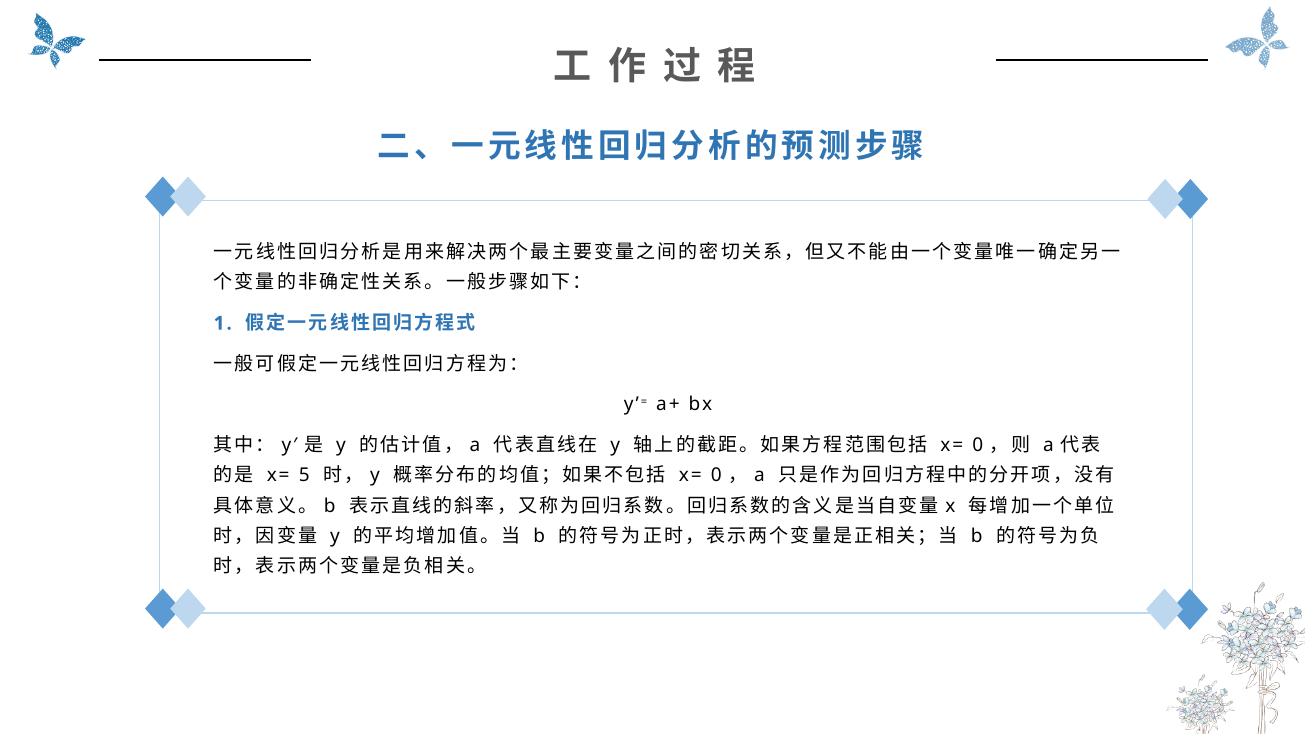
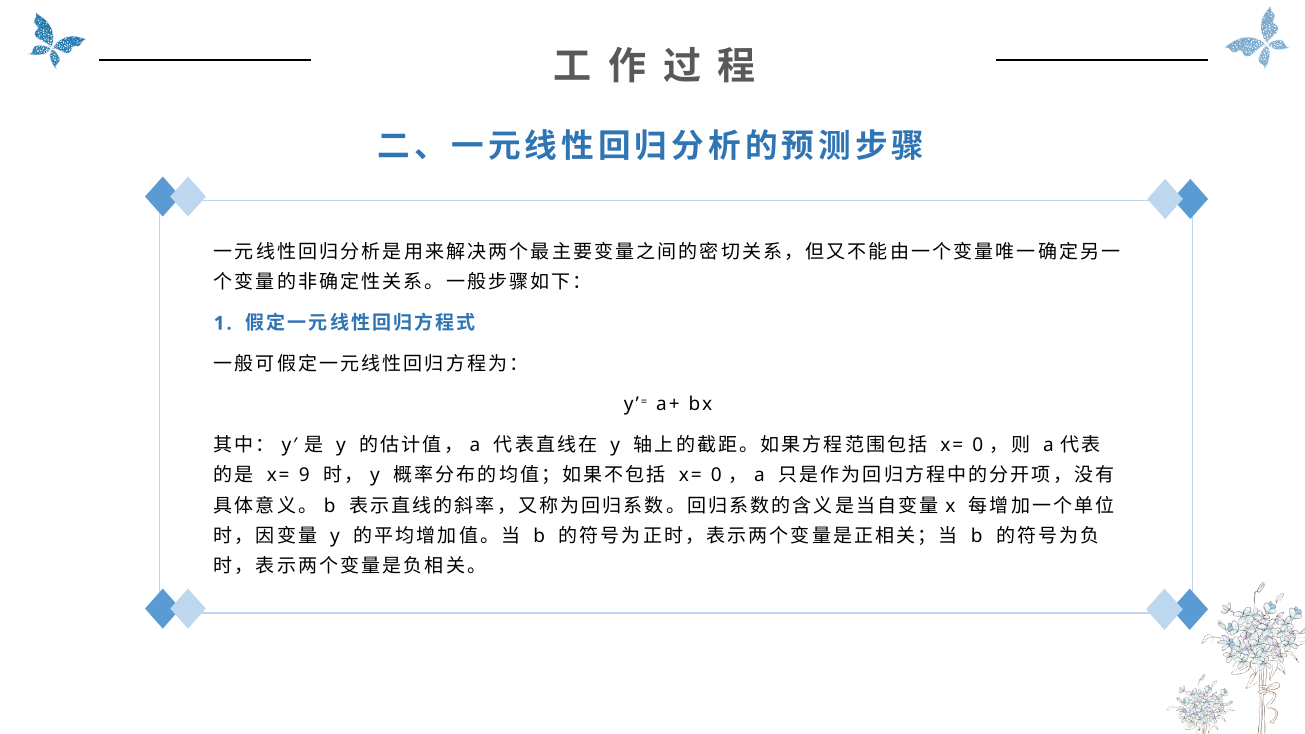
5: 5 -> 9 (304, 476)
